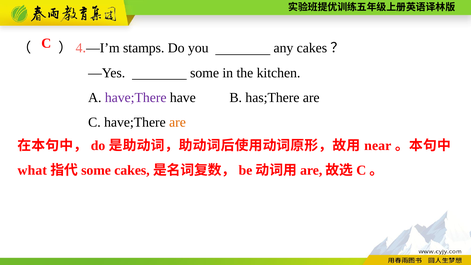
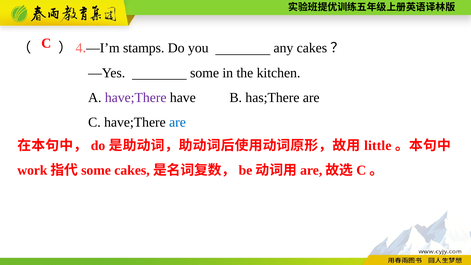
are colour: orange -> blue (177, 122)
near: near -> little (378, 146)
what: what -> work (32, 170)
